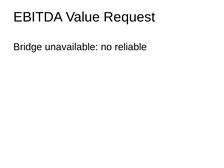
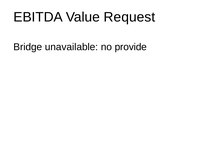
reliable: reliable -> provide (131, 47)
